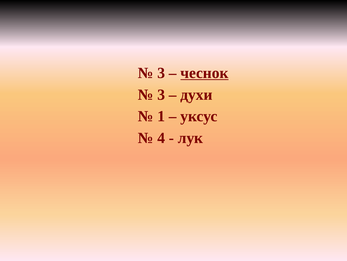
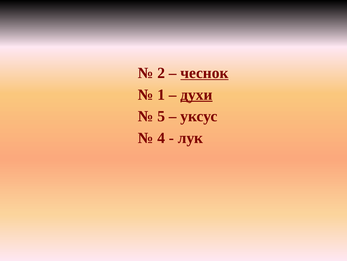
3: 3 -> 2 (161, 73)
3: 3 -> 1 (161, 94)
духи underline: none -> present (196, 94)
1: 1 -> 5 (161, 116)
